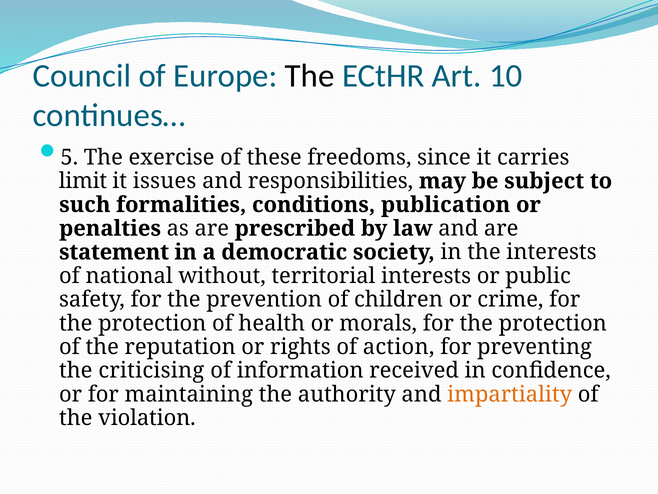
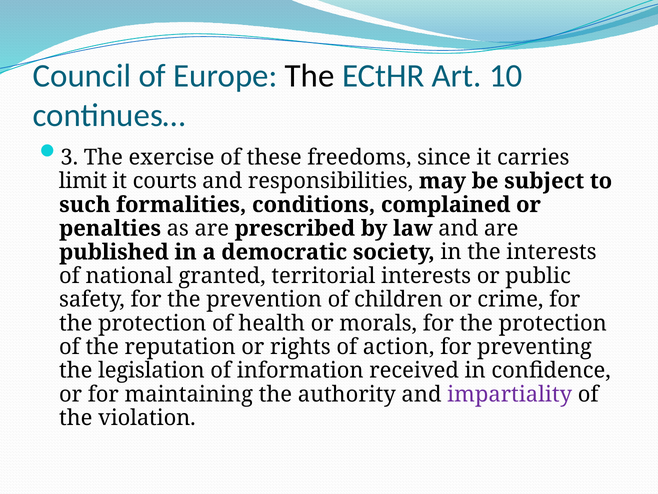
5: 5 -> 3 (69, 157)
issues: issues -> courts (165, 181)
publication: publication -> complained (446, 205)
statement: statement -> published (114, 252)
without: without -> granted (222, 276)
criticising: criticising -> legislation (151, 370)
impartiality colour: orange -> purple (510, 394)
